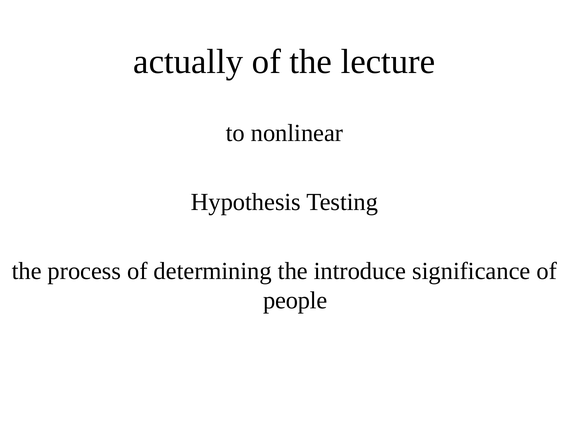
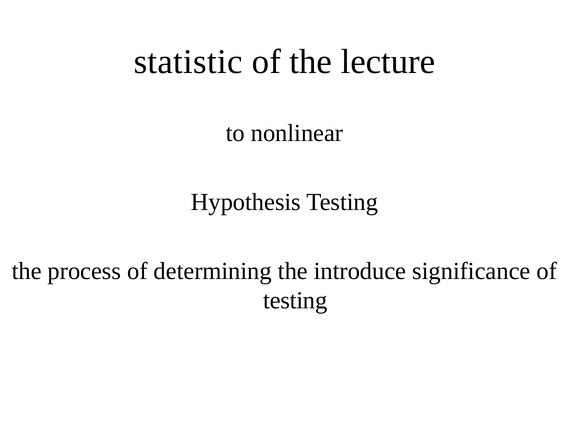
actually: actually -> statistic (188, 62)
people: people -> testing (295, 300)
